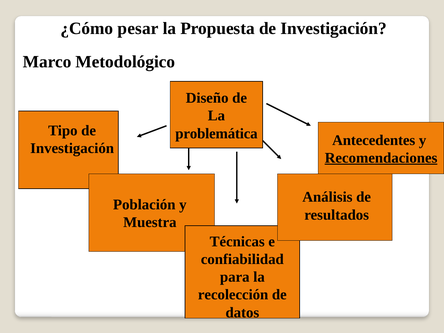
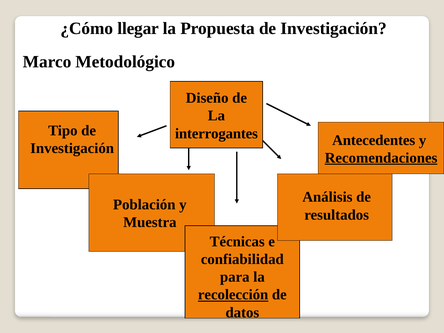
pesar: pesar -> llegar (138, 29)
problemática: problemática -> interrogantes (216, 133)
recolección underline: none -> present (233, 295)
